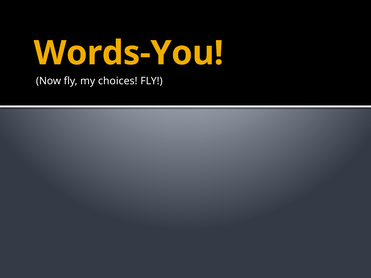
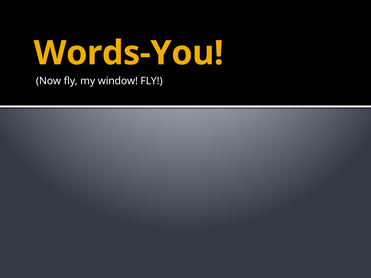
choices: choices -> window (118, 81)
